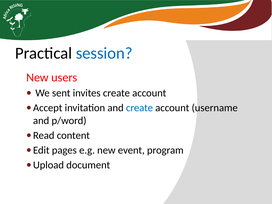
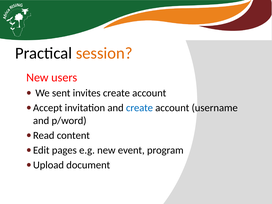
session colour: blue -> orange (104, 53)
